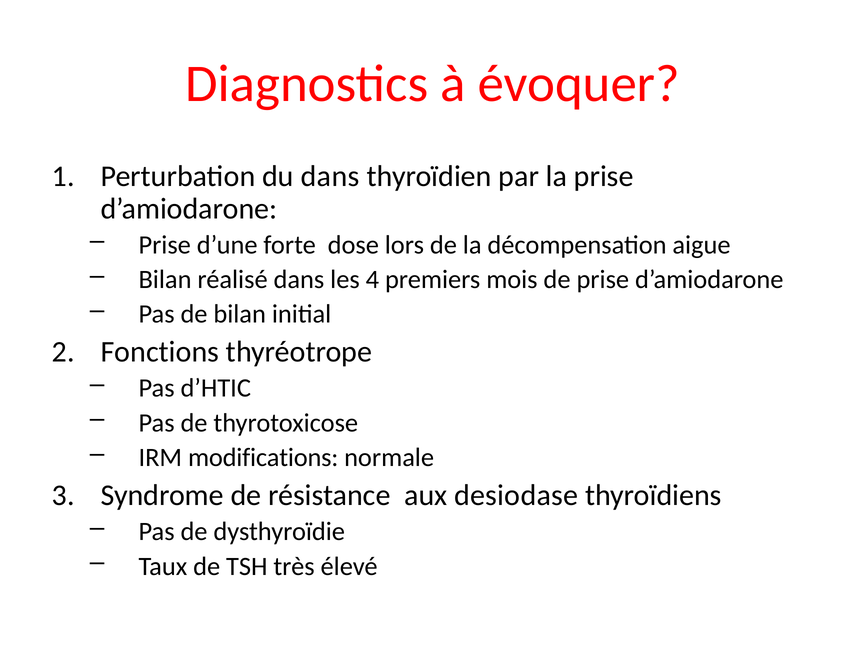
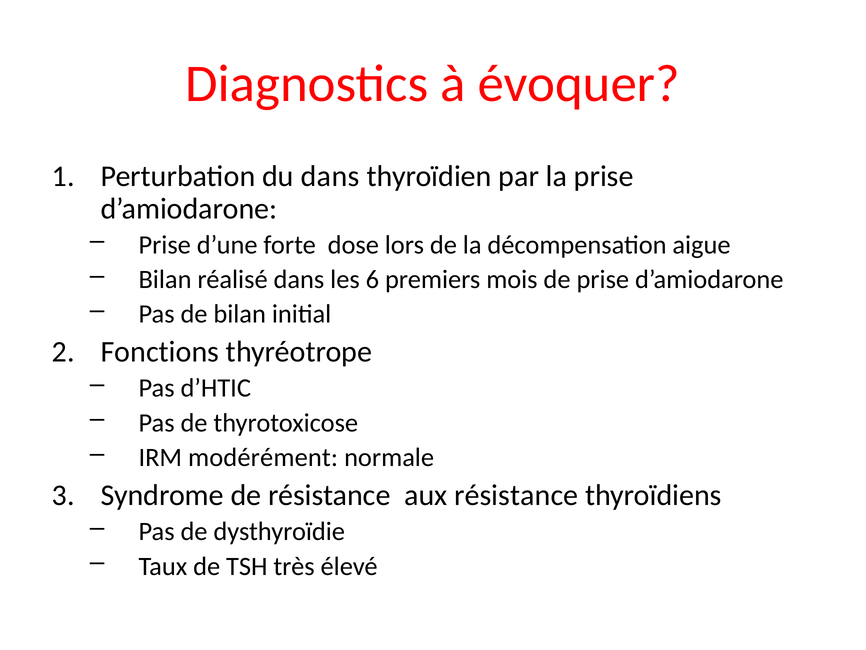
4: 4 -> 6 (372, 279)
modifications: modifications -> modérément (263, 457)
aux desiodase: desiodase -> résistance (516, 495)
